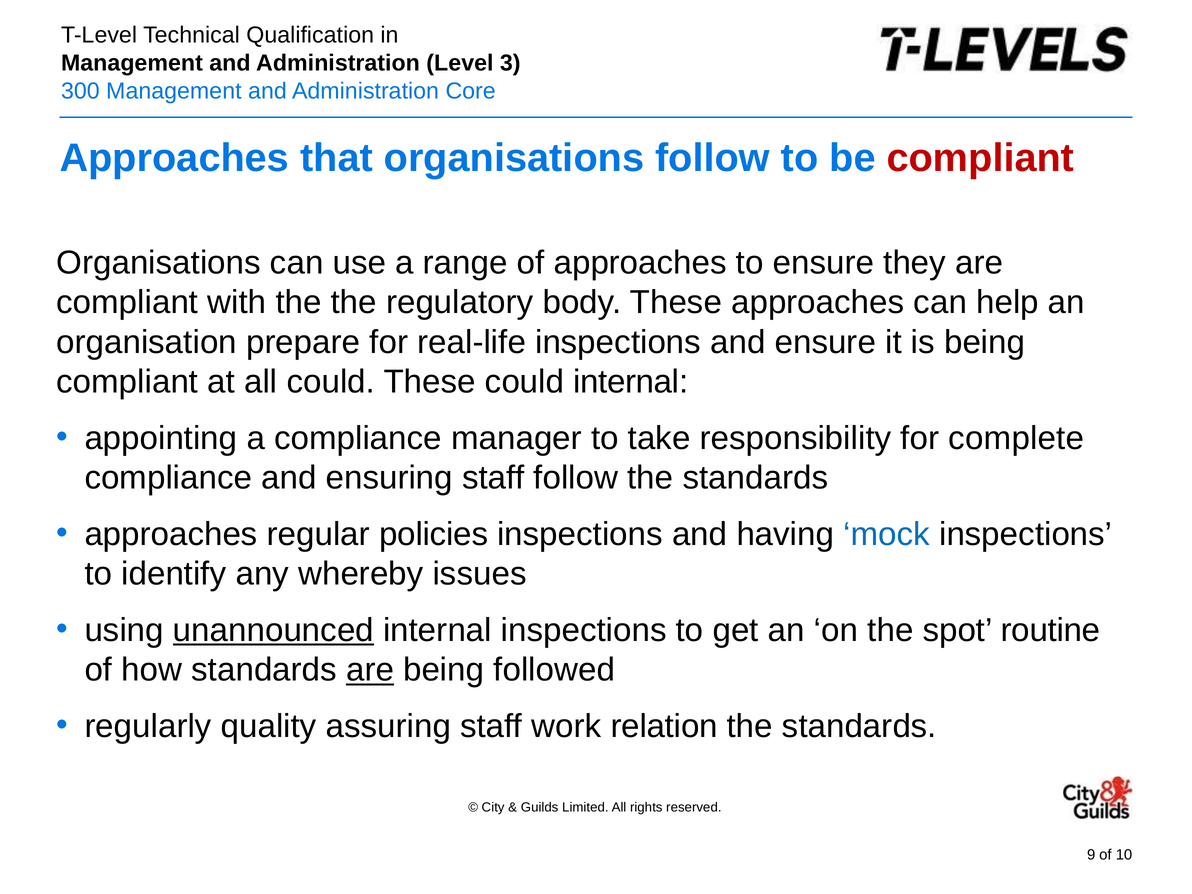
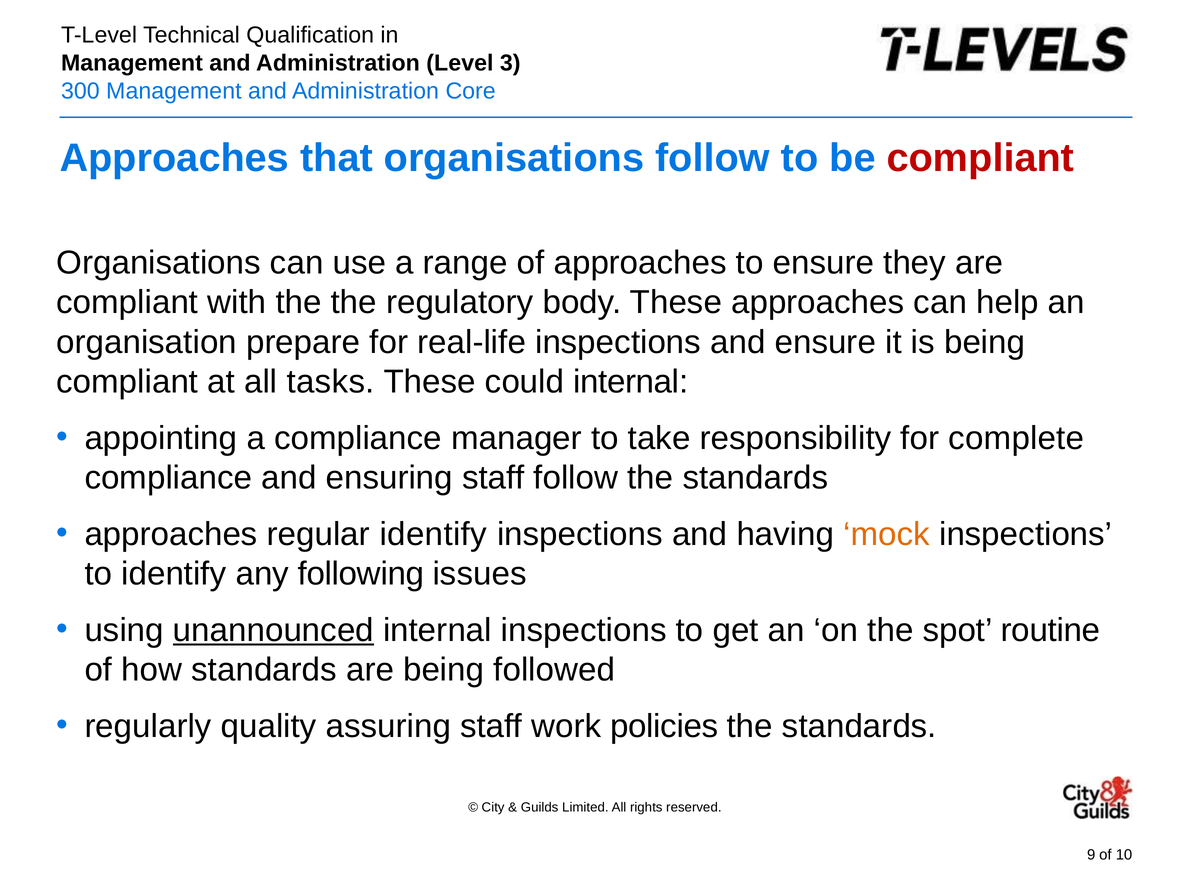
all could: could -> tasks (331, 382)
regular policies: policies -> identify (433, 534)
mock colour: blue -> orange (887, 534)
whereby: whereby -> following (361, 574)
are underline: present -> none (370, 670)
relation: relation -> policies (664, 726)
